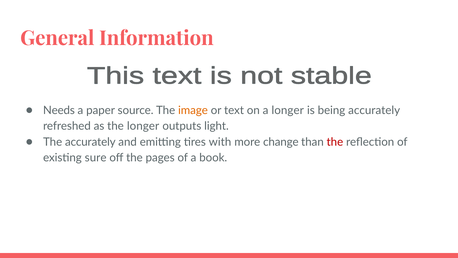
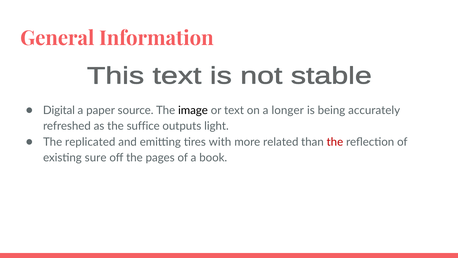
Needs: Needs -> Digital (59, 110)
image colour: orange -> black (193, 110)
the longer: longer -> suffice (143, 126)
The accurately: accurately -> replicated (90, 142)
change: change -> related (281, 142)
